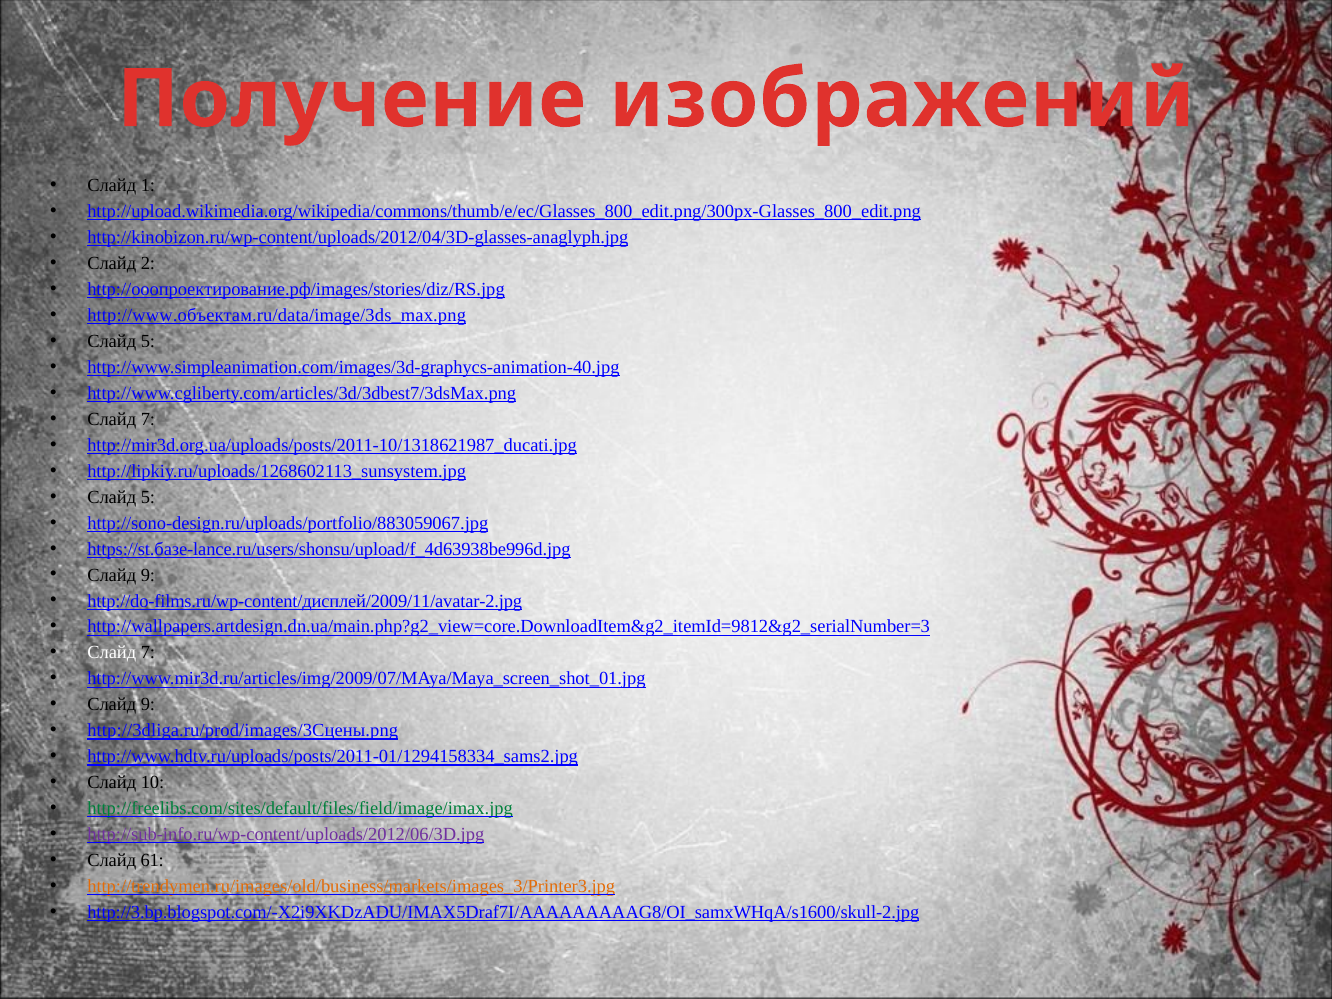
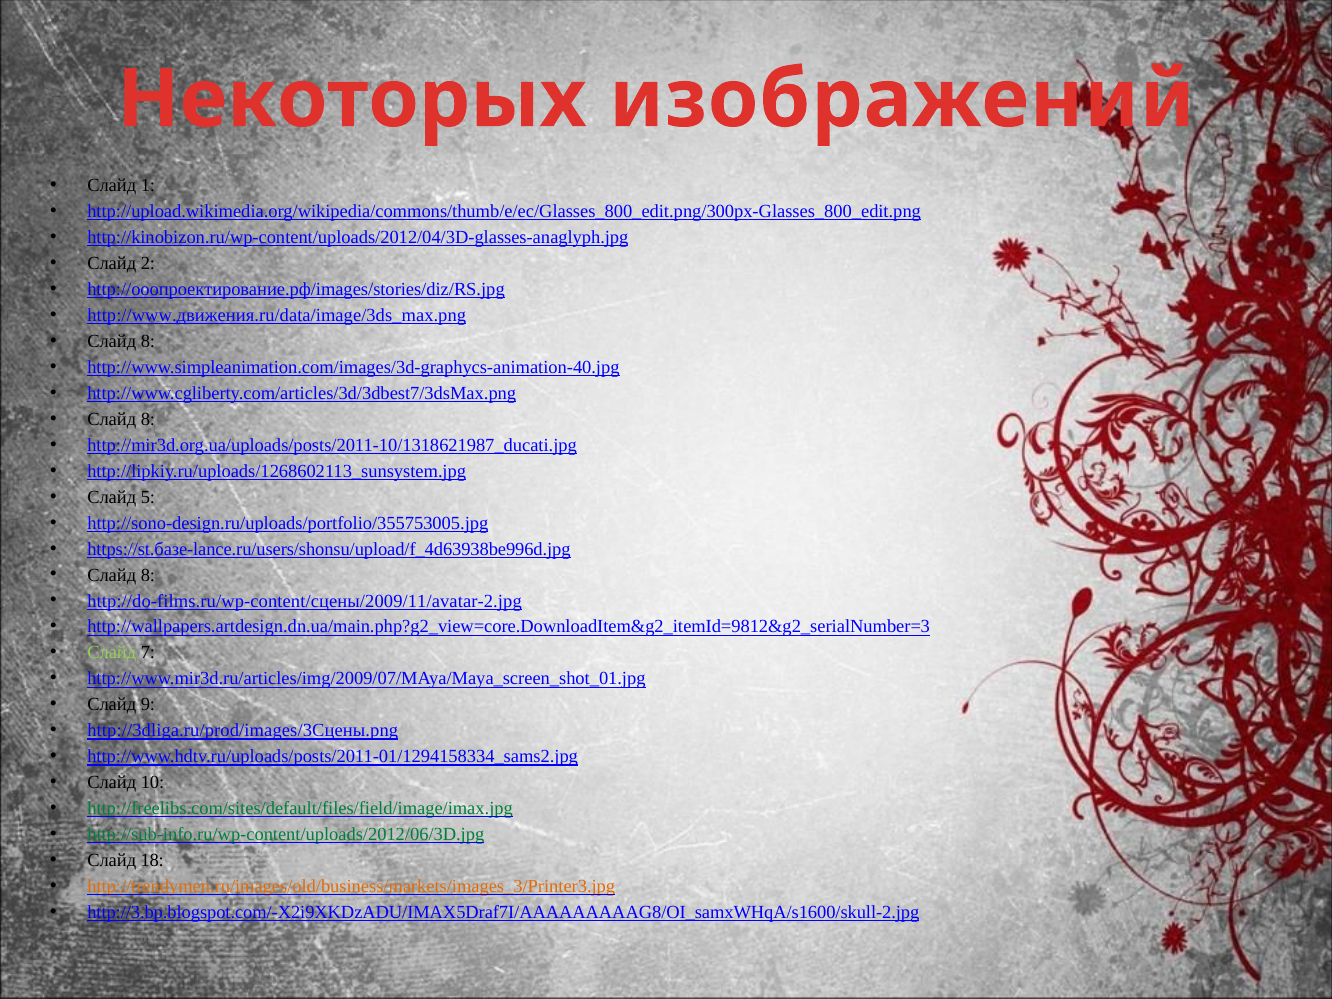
Получение: Получение -> Некоторых (352, 99)
http://www.объектам.ru/data/image/3ds_max.png: http://www.объектам.ru/data/image/3ds_max.png -> http://www.движения.ru/data/image/3ds_max.png (277, 315)
5: 5 -> 8 (148, 341)
7: 7 -> 8 (148, 419)
http://sono-design.ru/uploads/portfolio/883059067.jpg: http://sono-design.ru/uploads/portfolio/883059067.jpg -> http://sono-design.ru/uploads/portfolio/355753005.jpg (288, 523)
9: 9 -> 8 (148, 575)
http://do-films.ru/wp-content/дисплей/2009/11/avatar-2.jpg: http://do-films.ru/wp-content/дисплей/2009/11/avatar-2.jpg -> http://do-films.ru/wp-content/сцены/2009/11/avatar-2.jpg (305, 601)
Слайд colour: white -> light green (112, 653)
http://sub-info.ru/wp-content/uploads/2012/06/3D.jpg colour: purple -> green (286, 835)
61: 61 -> 18 (152, 860)
